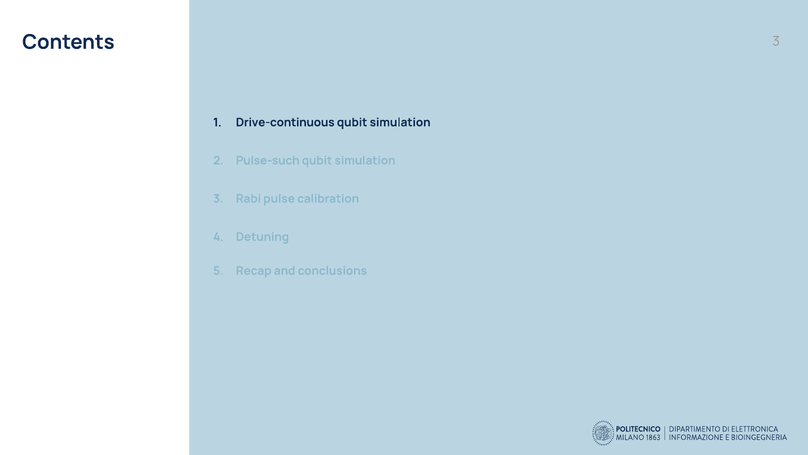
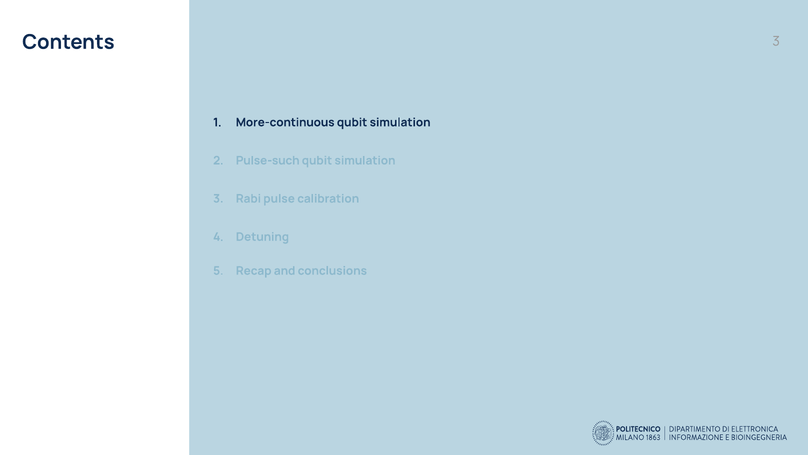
Drive-continuous: Drive-continuous -> More-continuous (285, 122)
